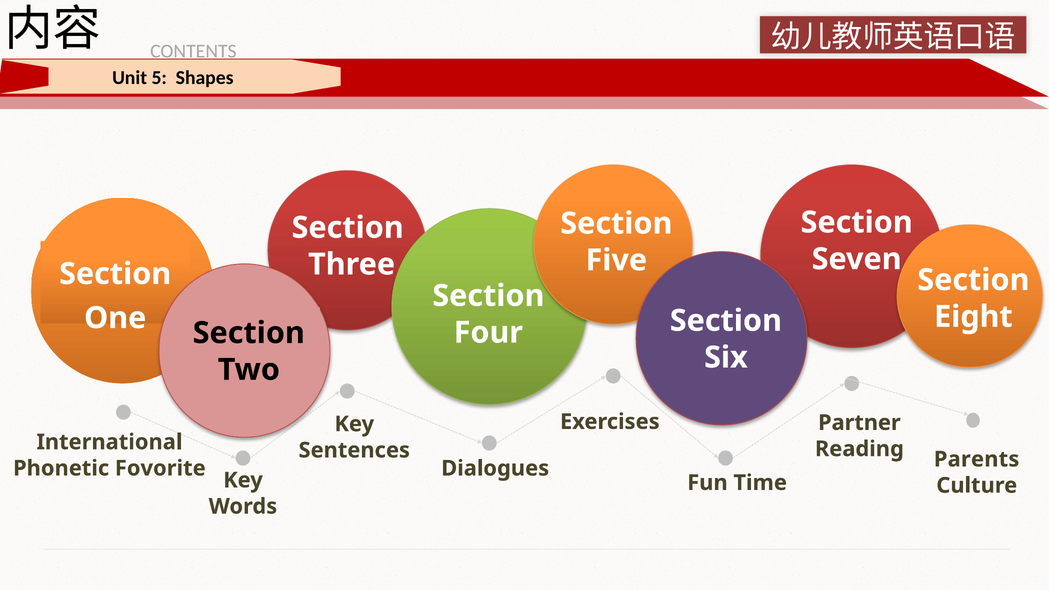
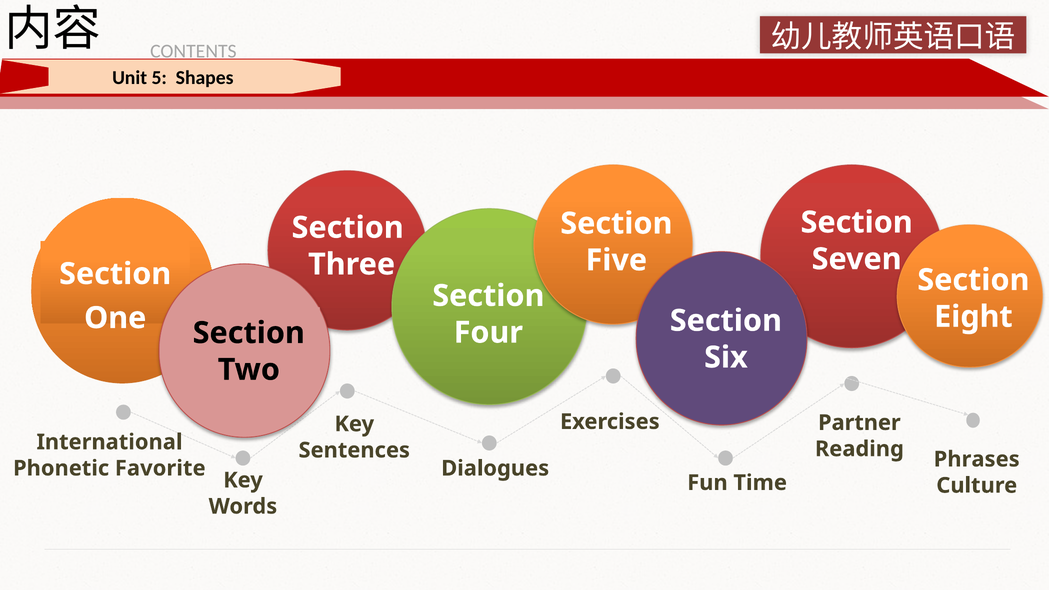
Parents: Parents -> Phrases (977, 459)
Fovorite: Fovorite -> Favorite (160, 468)
